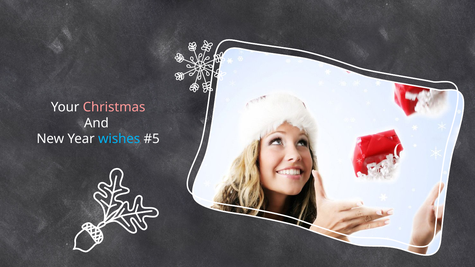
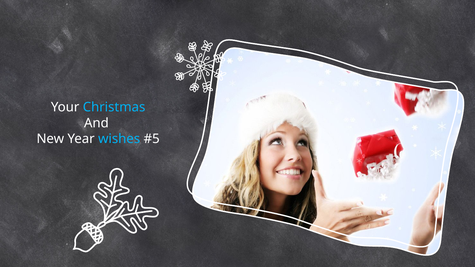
Christmas colour: pink -> light blue (114, 107)
